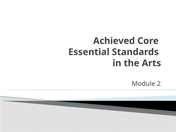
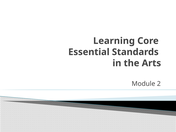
Achieved: Achieved -> Learning (114, 41)
